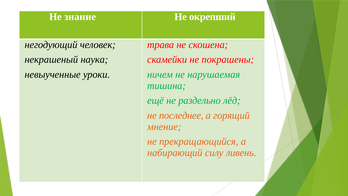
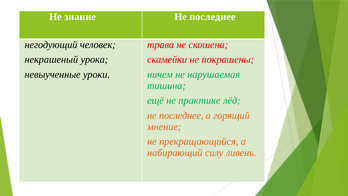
окрепший: окрепший -> последнее (212, 17)
наука: наука -> урока (94, 59)
раздельно: раздельно -> практике (199, 100)
